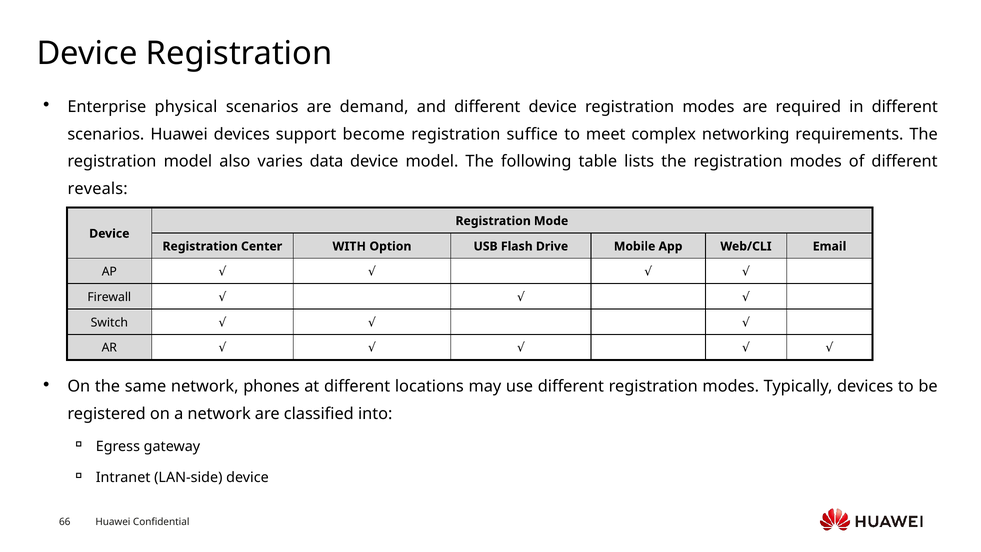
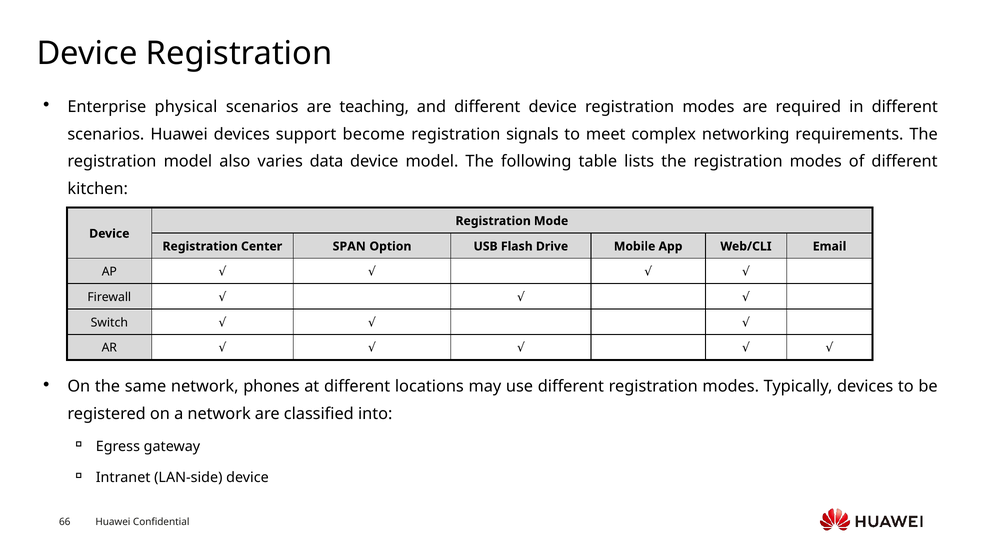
demand: demand -> teaching (374, 107)
suffice: suffice -> signals (532, 134)
reveals: reveals -> kitchen (98, 189)
WITH: WITH -> SPAN (349, 246)
